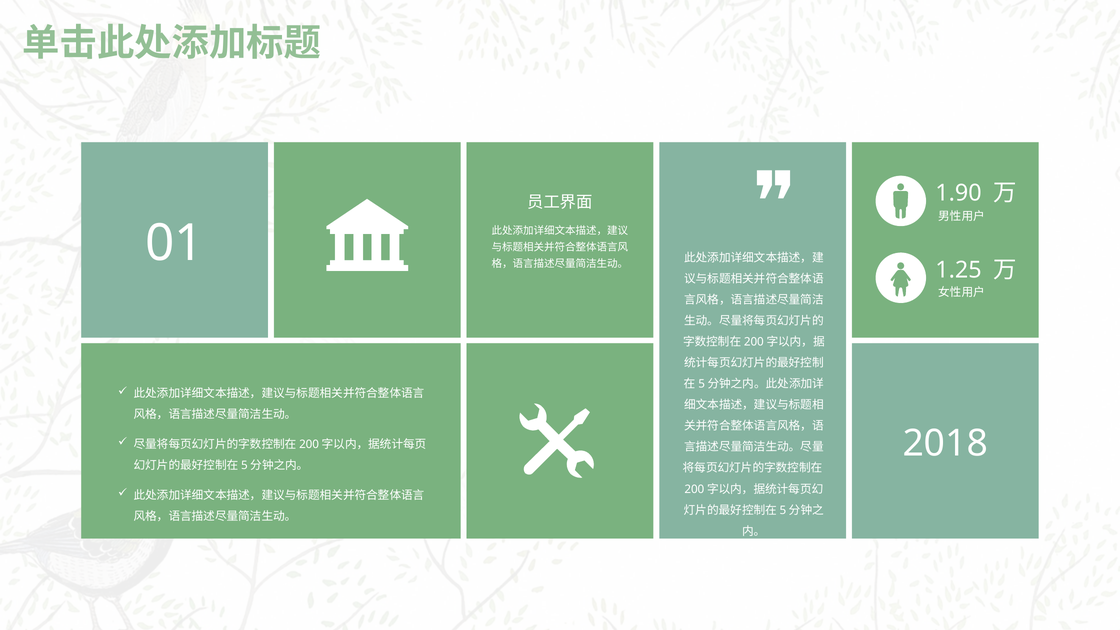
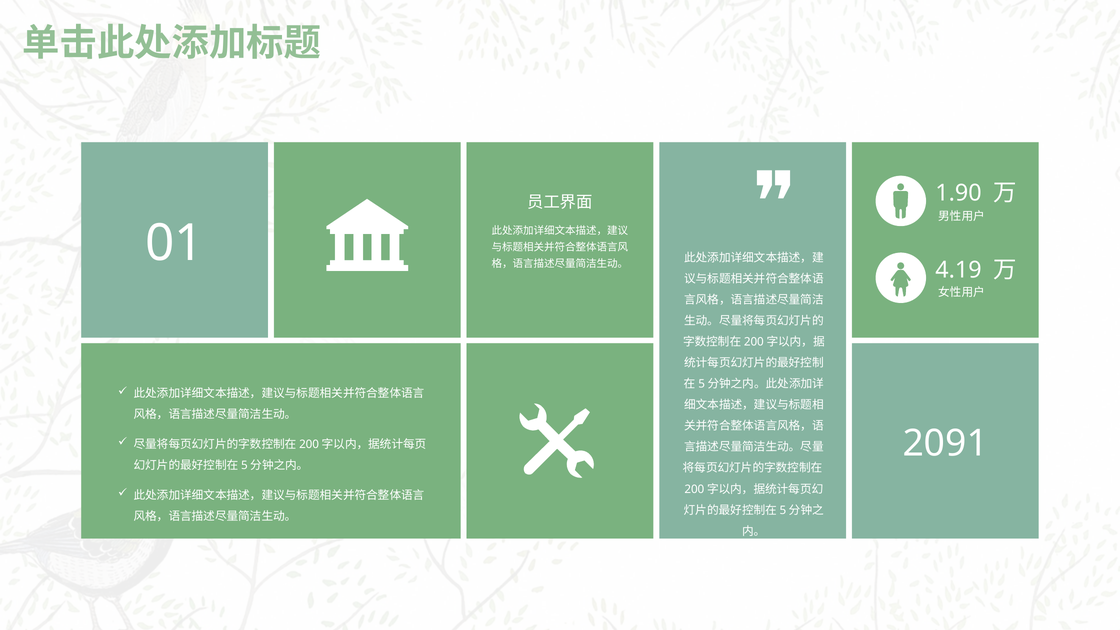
1.25: 1.25 -> 4.19 (959, 270)
2018: 2018 -> 2091 (945, 443)
